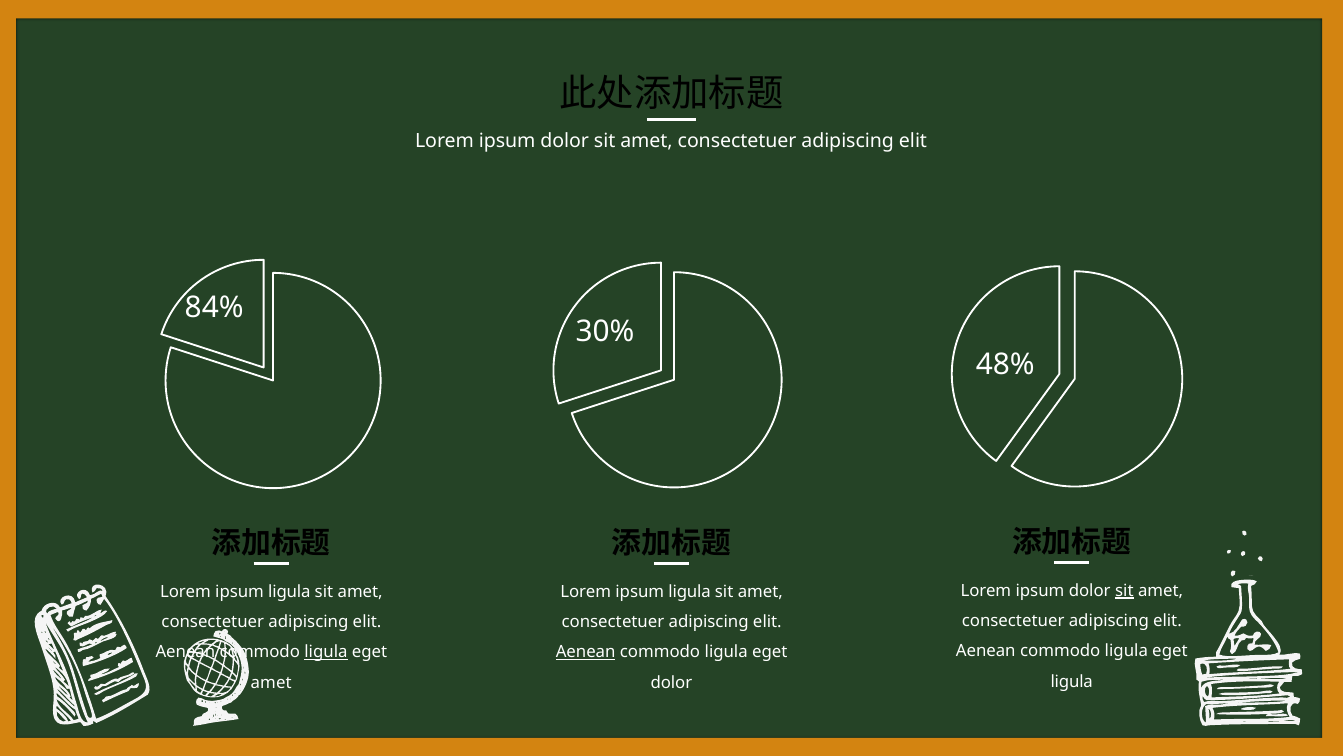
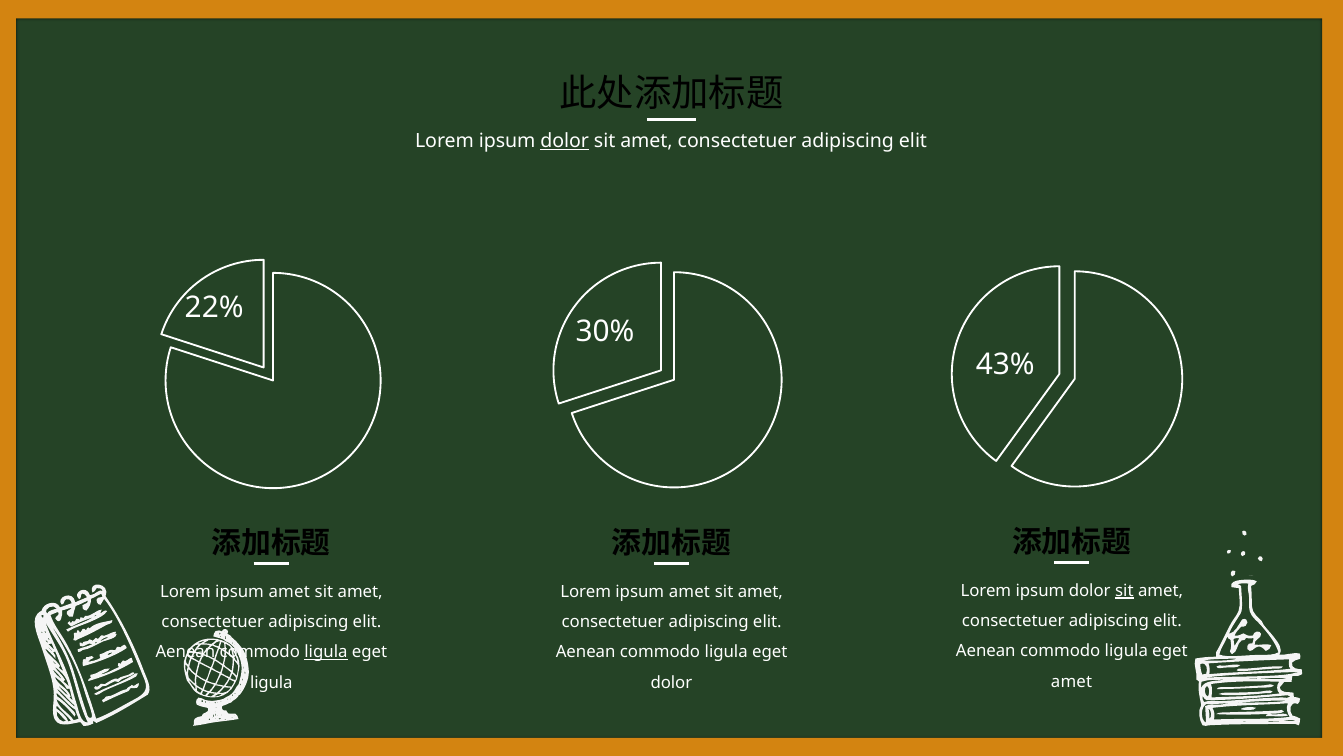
dolor underline: none -> present (565, 141)
84%: 84% -> 22% (214, 308)
48%: 48% -> 43% (1005, 364)
ligula: ligula -> amet (289, 591)
ligula: ligula -> amet (689, 591)
Aenean underline: present -> none (586, 652)
ligula: ligula -> amet (1072, 681)
amet: amet -> ligula (271, 682)
